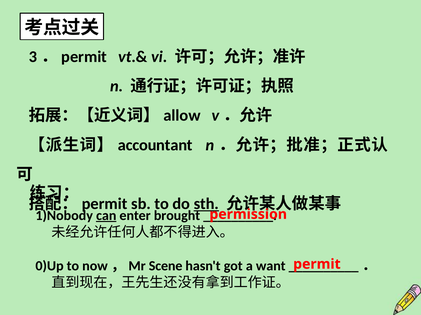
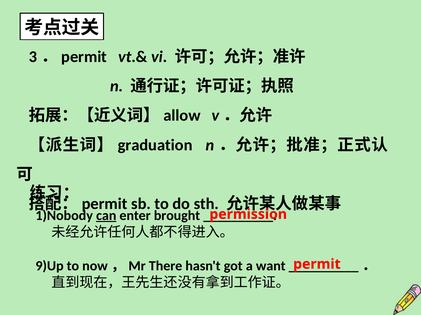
accountant: accountant -> graduation (155, 145)
sth underline: present -> none (206, 204)
0)Up: 0)Up -> 9)Up (50, 266)
Scene: Scene -> There (166, 266)
